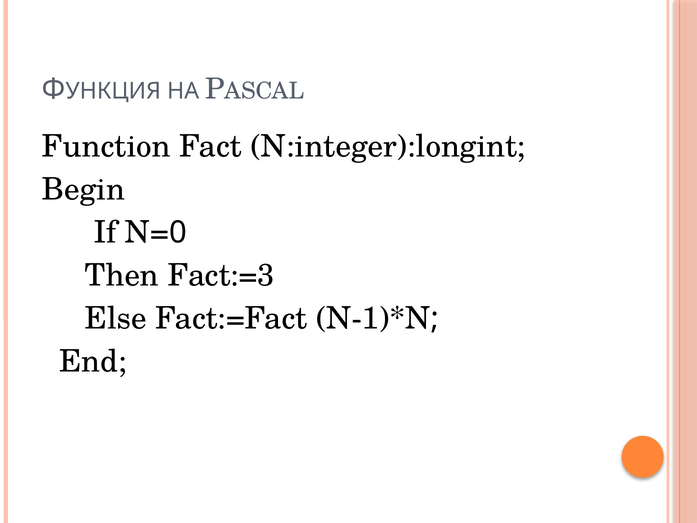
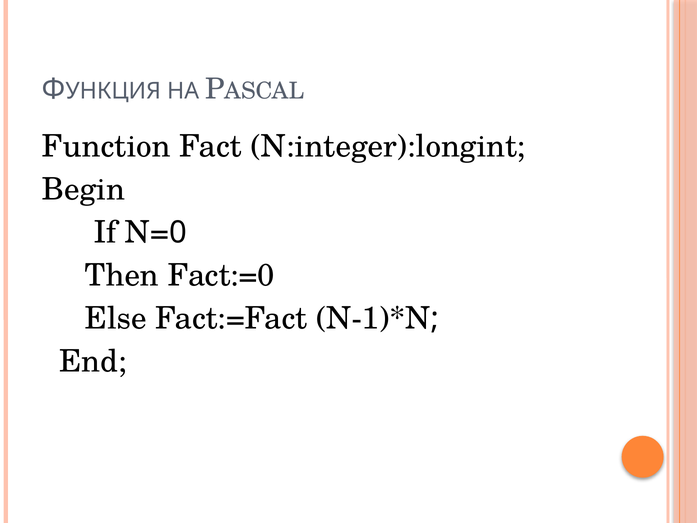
Fact:=3: Fact:=3 -> Fact:=0 (221, 275)
